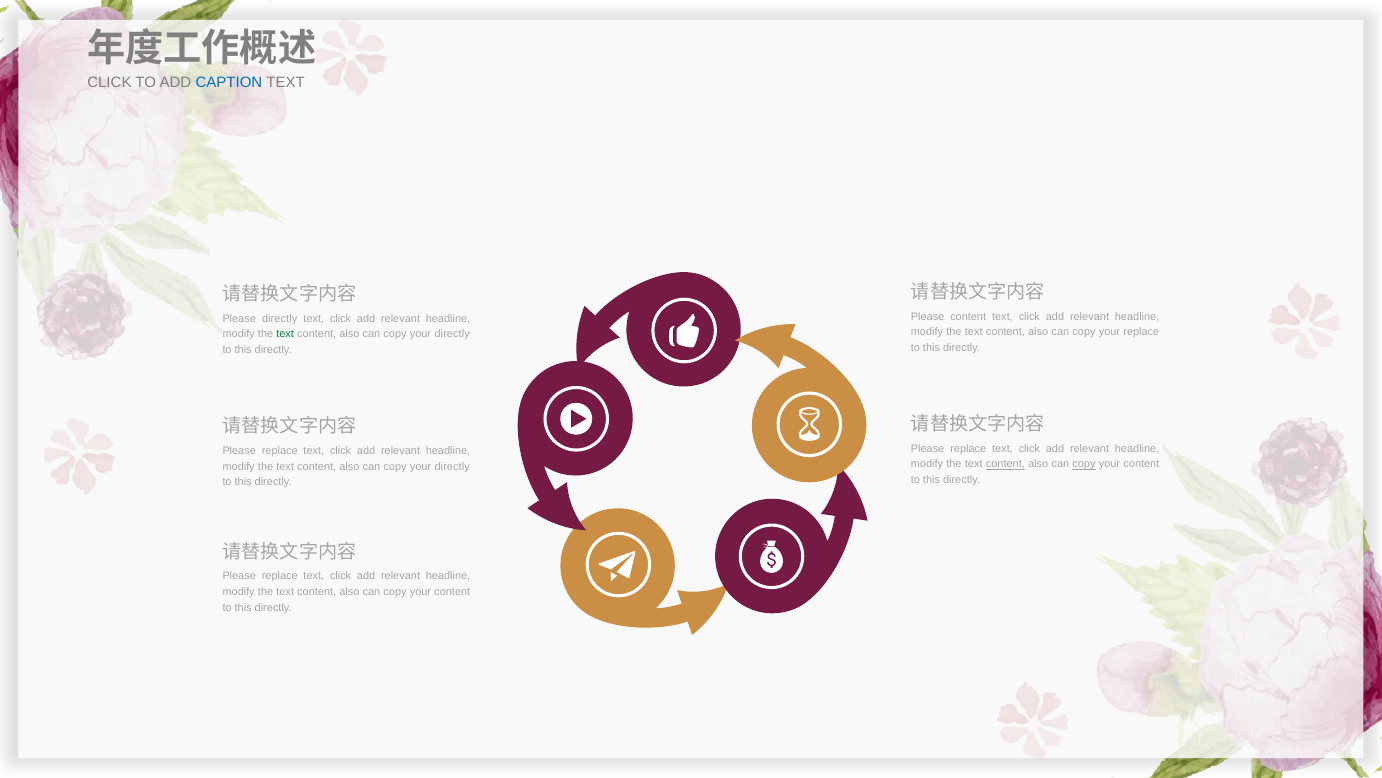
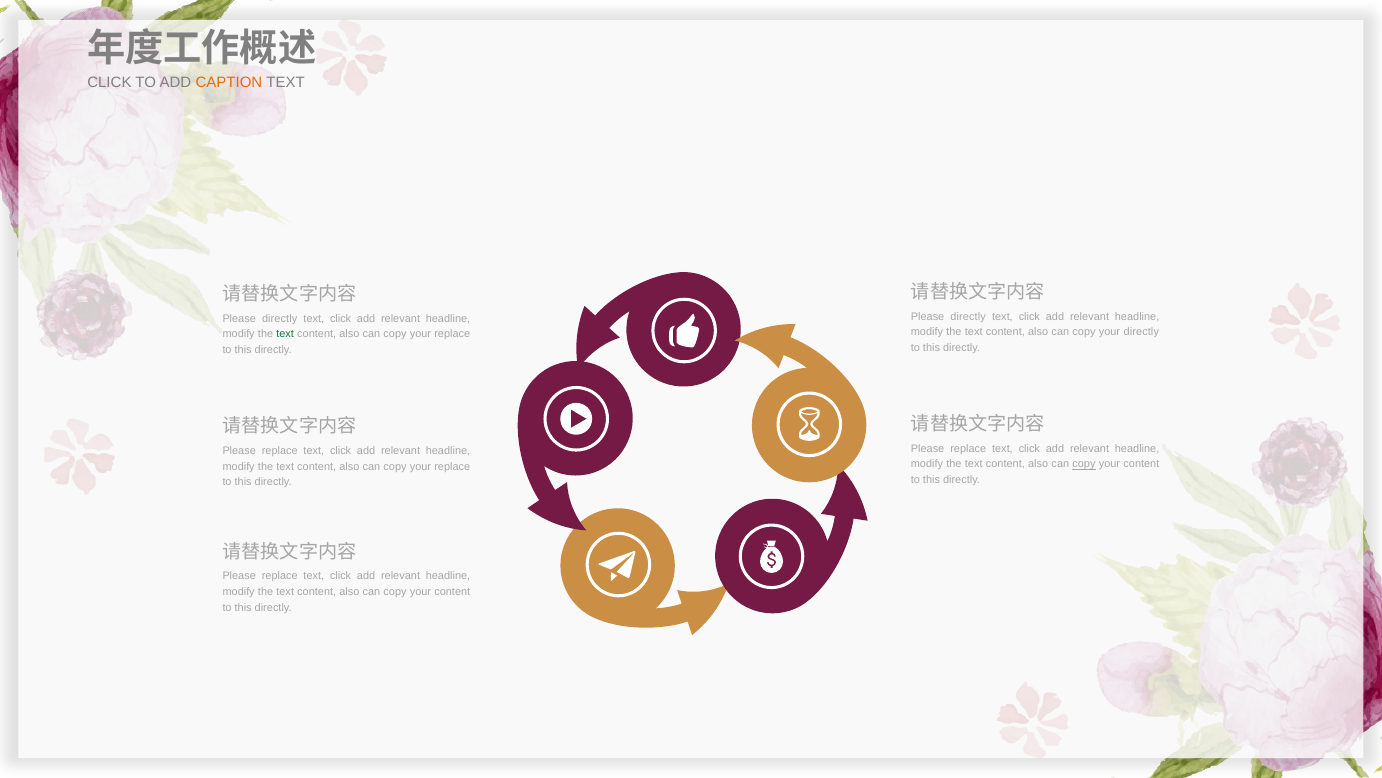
CAPTION colour: blue -> orange (229, 82)
content: content -> directly (968, 316)
your replace: replace -> directly (1141, 332)
directly: directly -> replace (452, 334)
content underline: present -> none (1005, 464)
directly: directly -> replace (452, 466)
